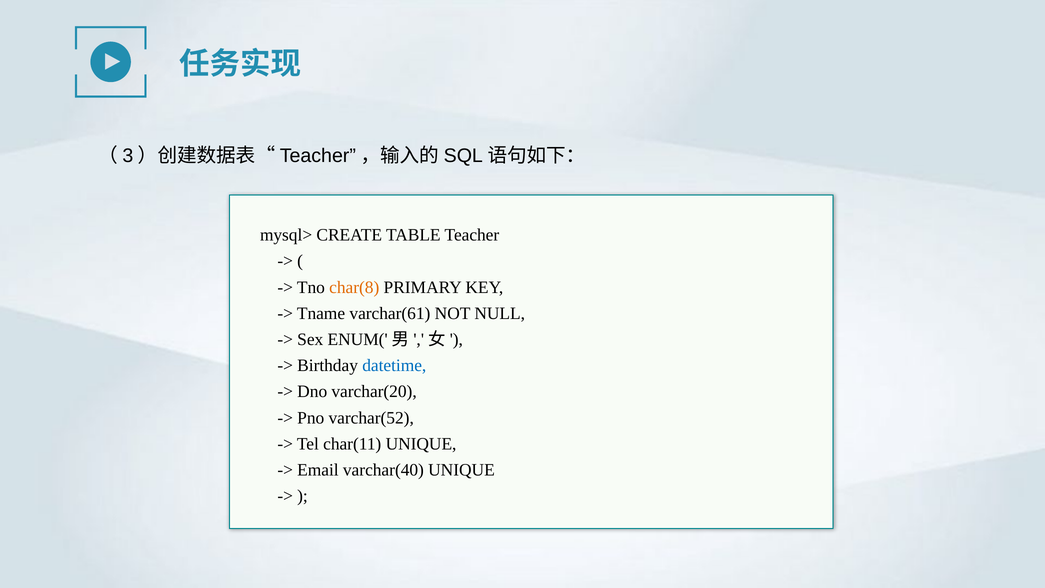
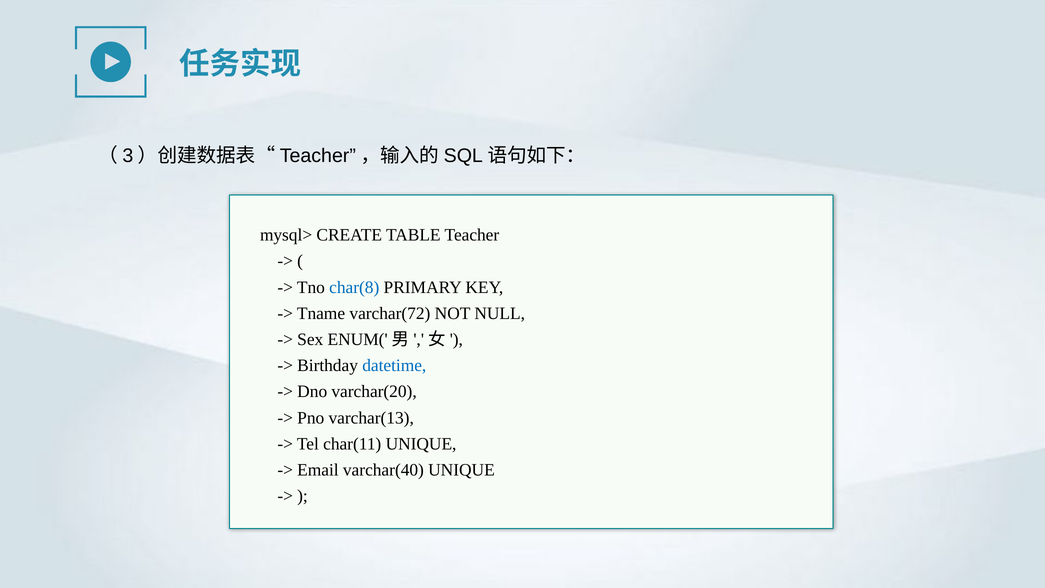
char(8 colour: orange -> blue (354, 287)
varchar(61: varchar(61 -> varchar(72 (390, 313)
varchar(52: varchar(52 -> varchar(13 (371, 418)
